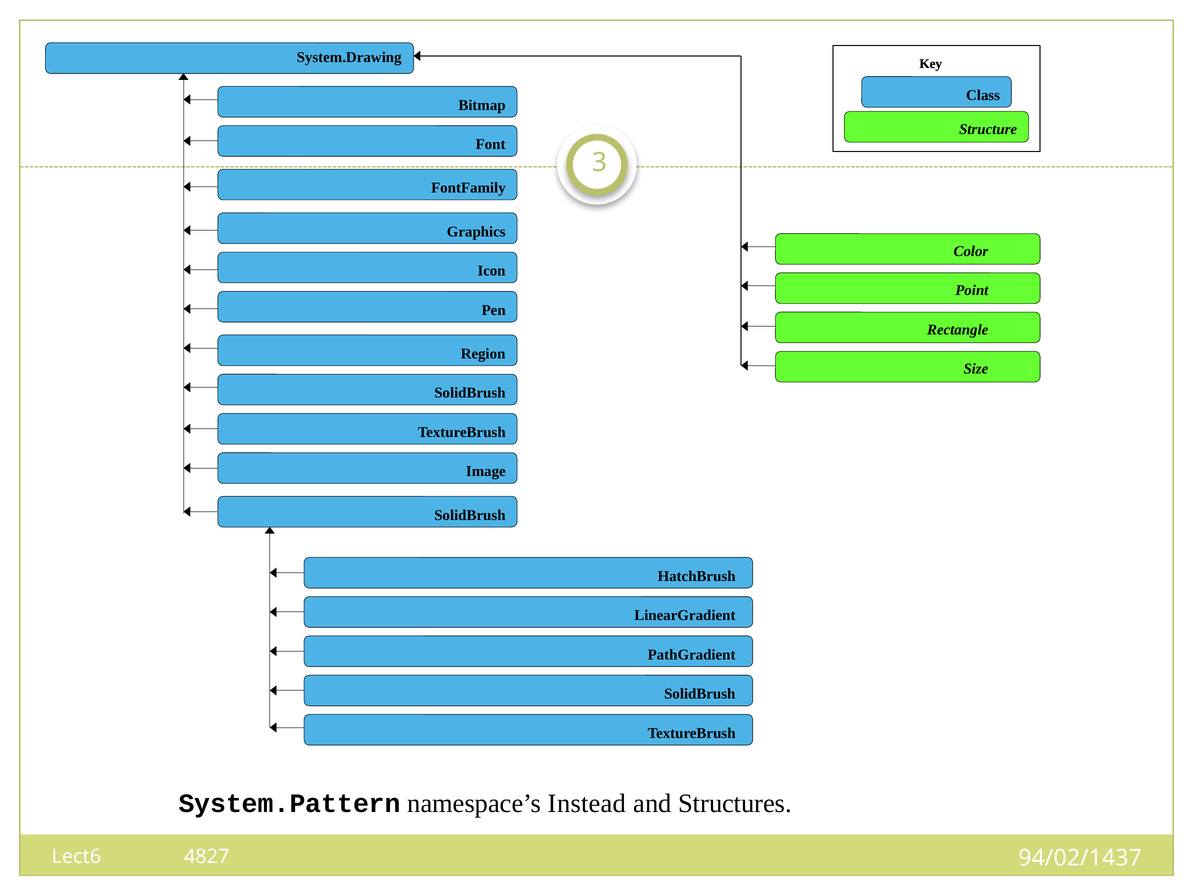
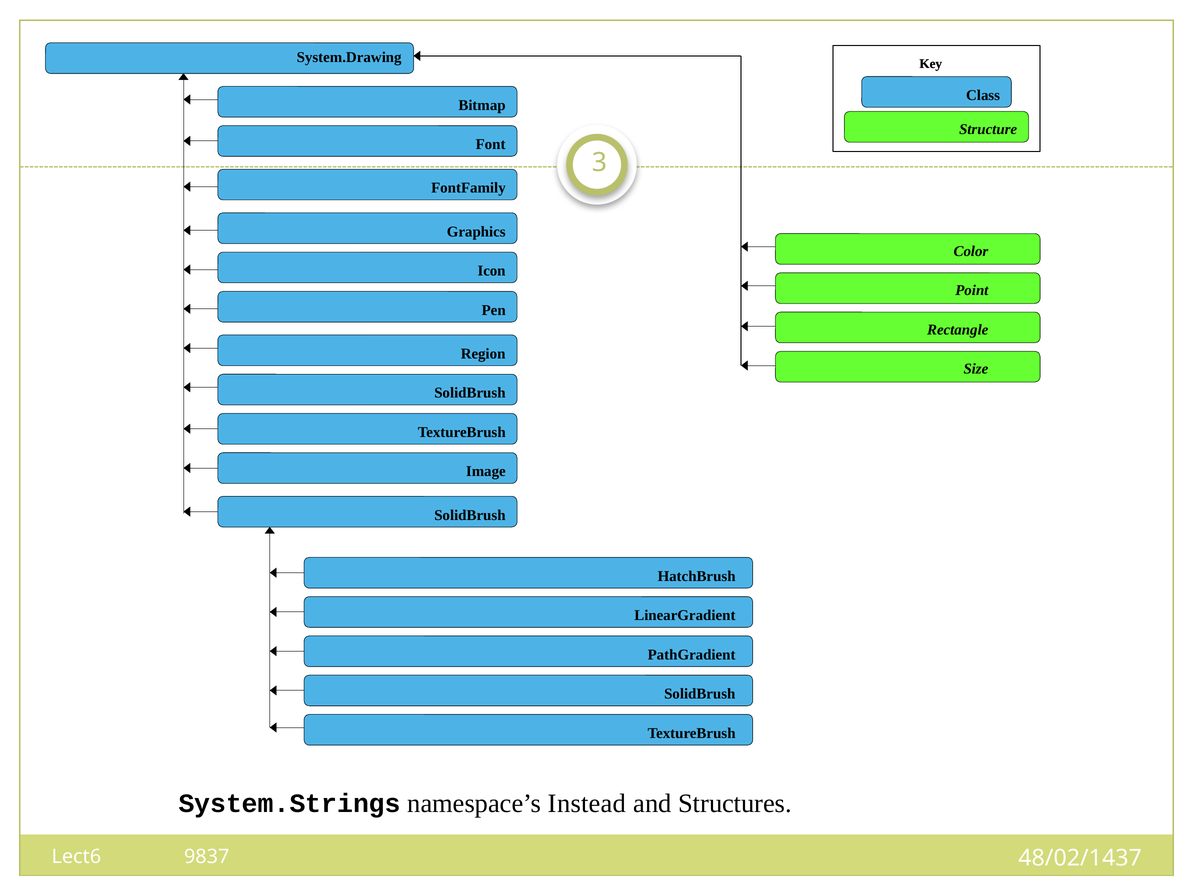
System.Pattern: System.Pattern -> System.Strings (290, 803)
4827: 4827 -> 9837 (207, 856)
94/02/1437: 94/02/1437 -> 48/02/1437 (1080, 858)
